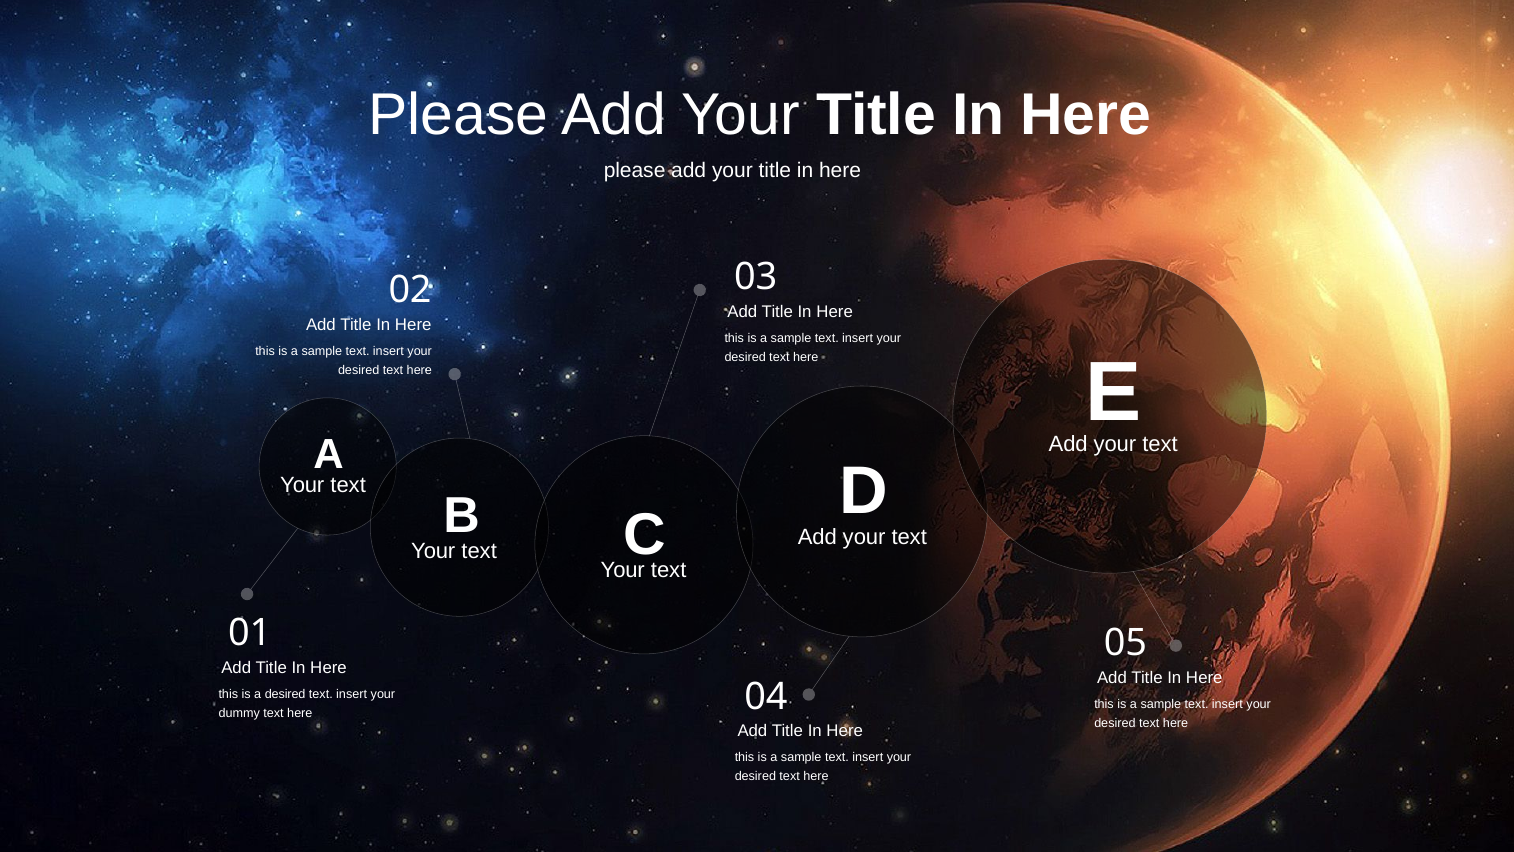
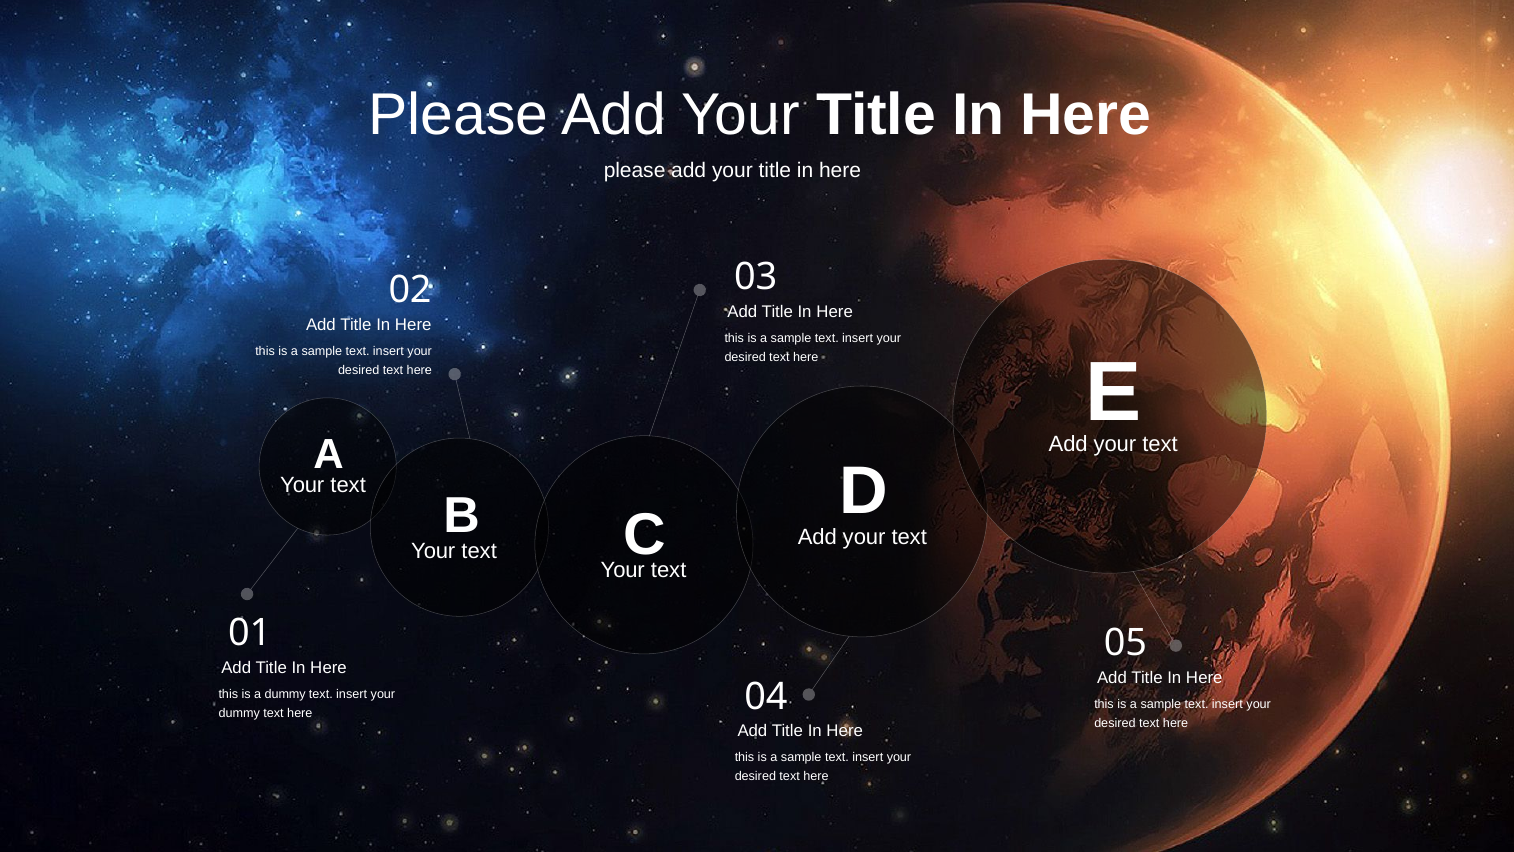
a desired: desired -> dummy (285, 694)
